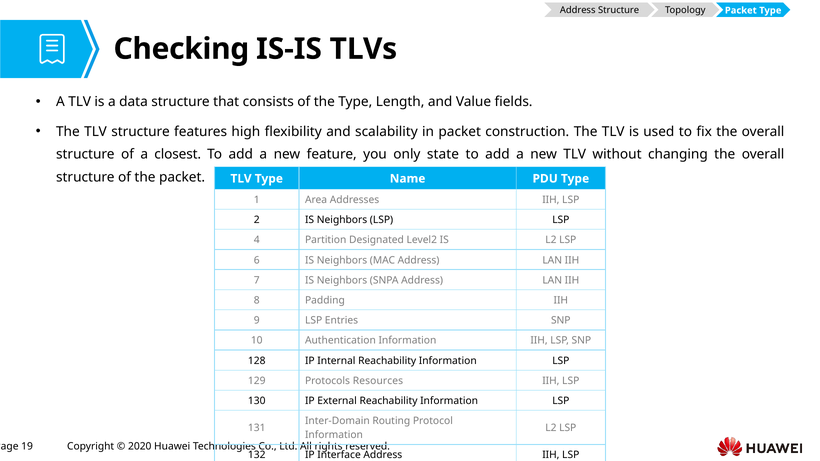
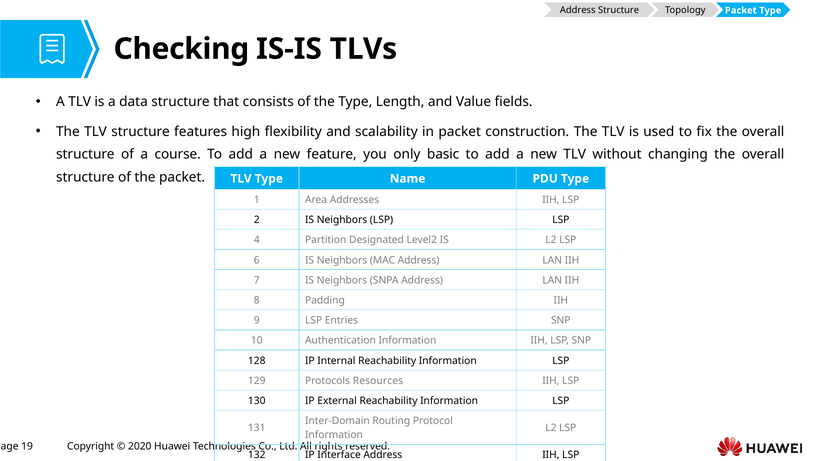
closest: closest -> course (178, 155)
state: state -> basic (443, 155)
